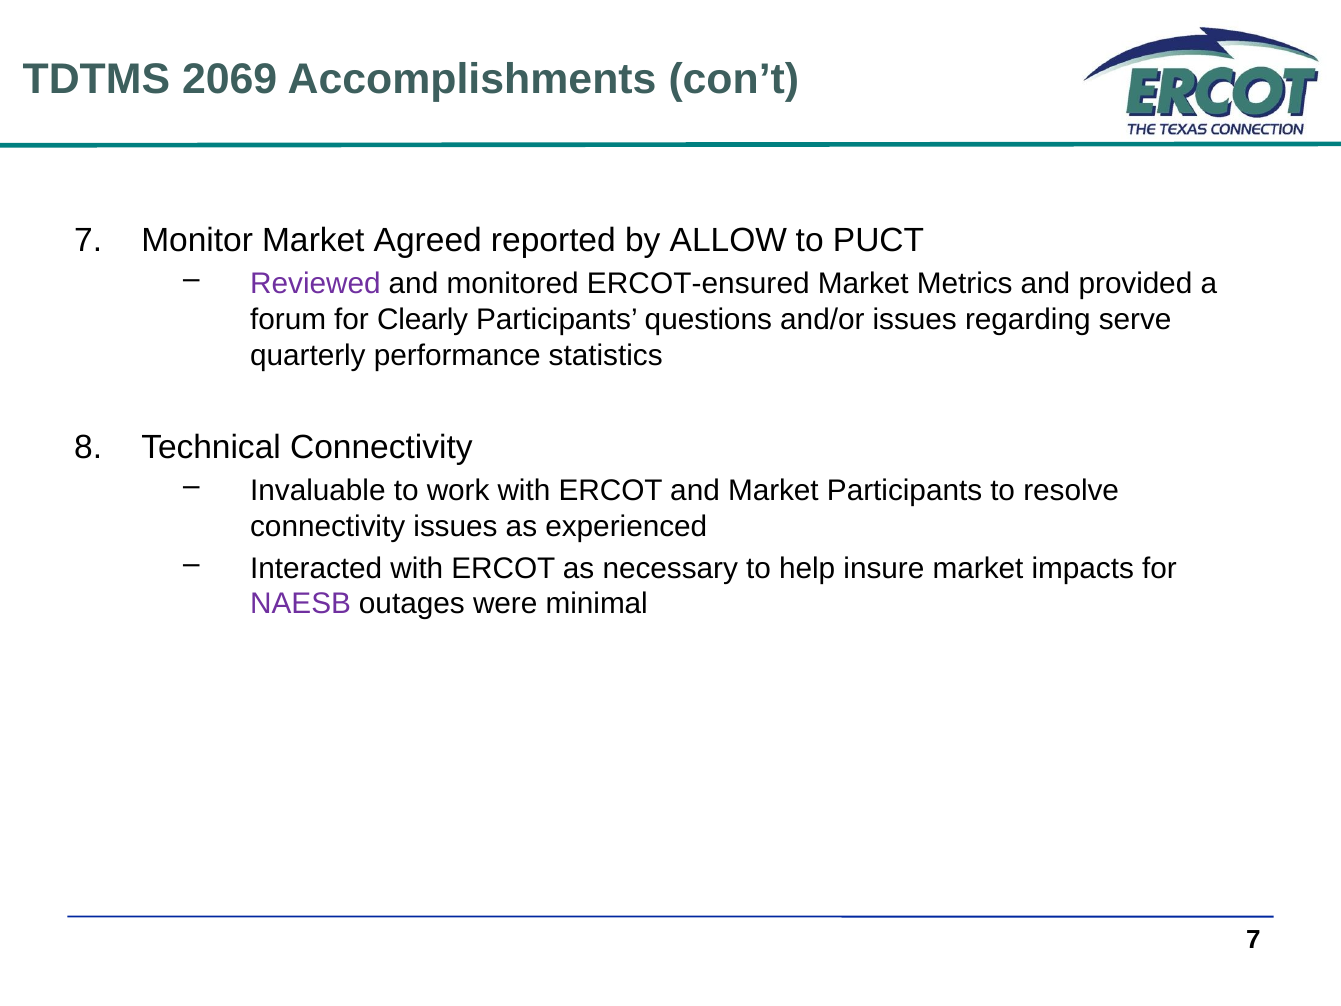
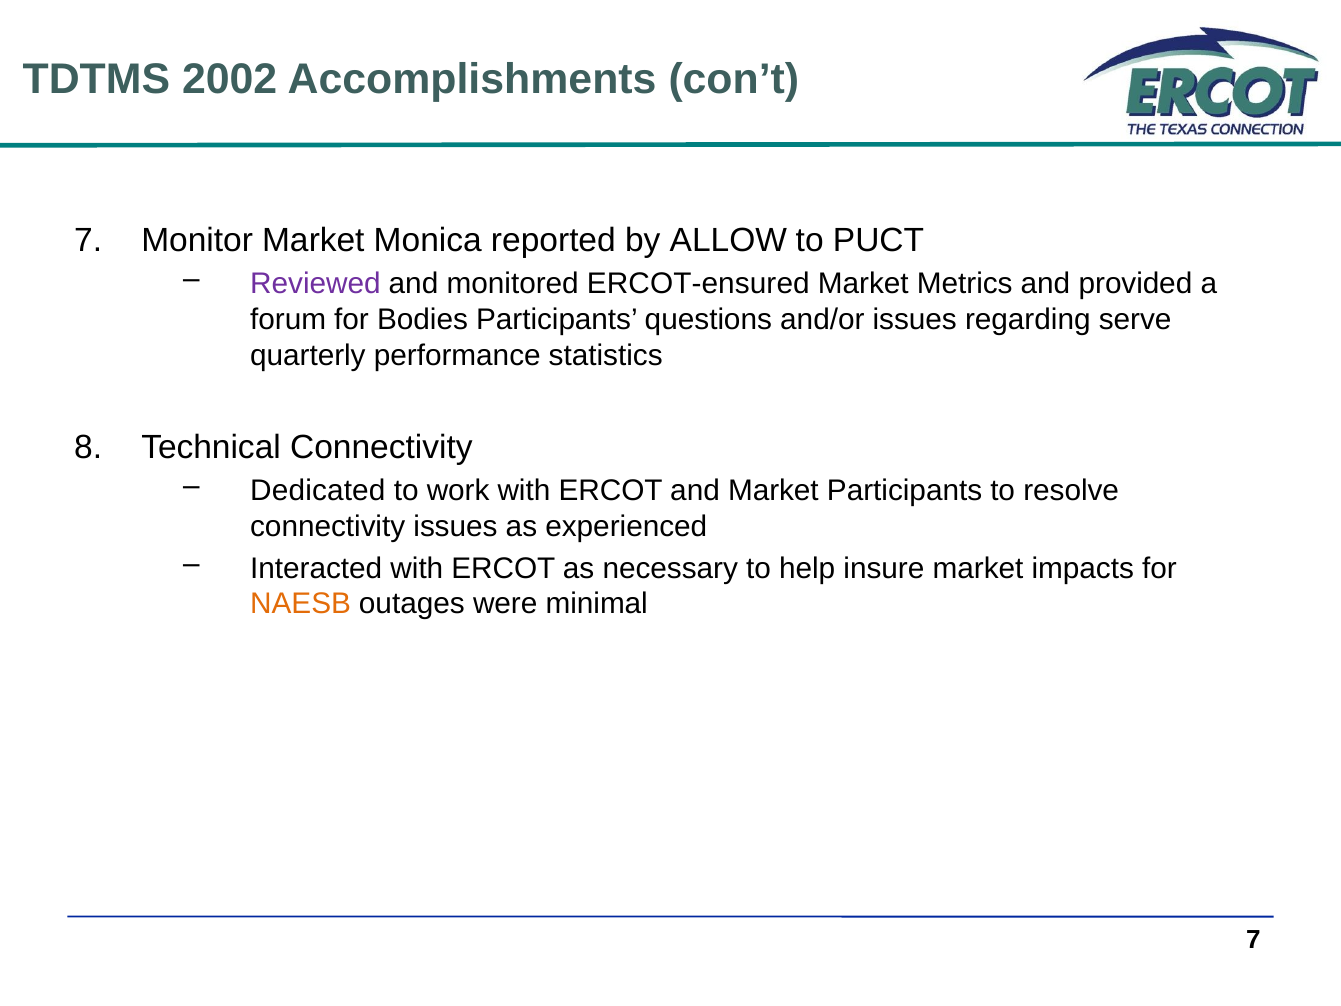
2069: 2069 -> 2002 (230, 79)
Agreed: Agreed -> Monica (428, 240)
Clearly: Clearly -> Bodies (423, 319)
Invaluable: Invaluable -> Dedicated (318, 491)
NAESB colour: purple -> orange (301, 604)
